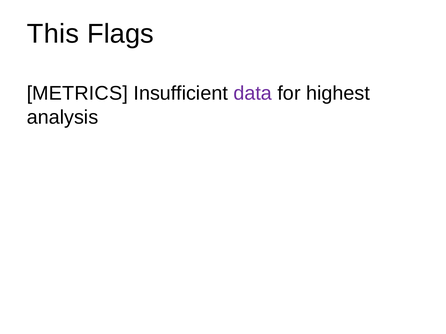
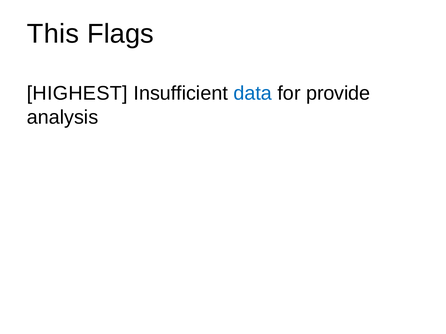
METRICS: METRICS -> HIGHEST (77, 94)
data colour: purple -> blue (253, 94)
highest: highest -> provide (338, 94)
